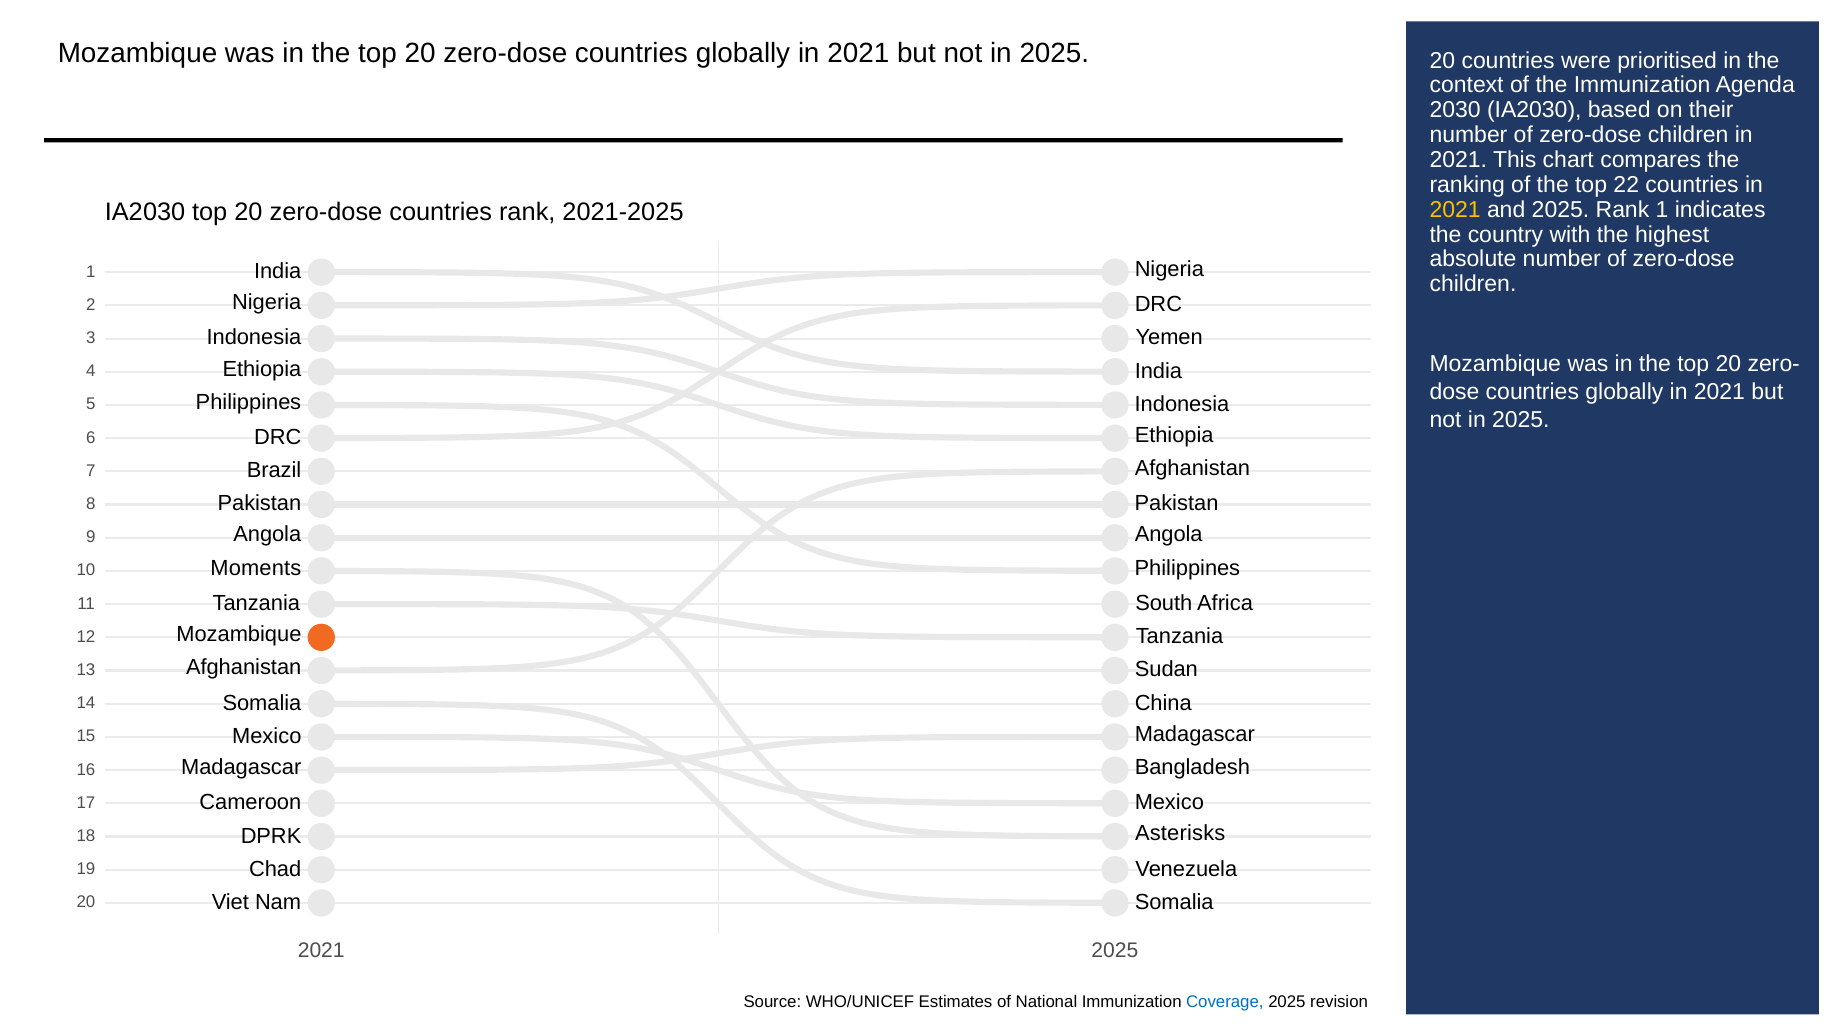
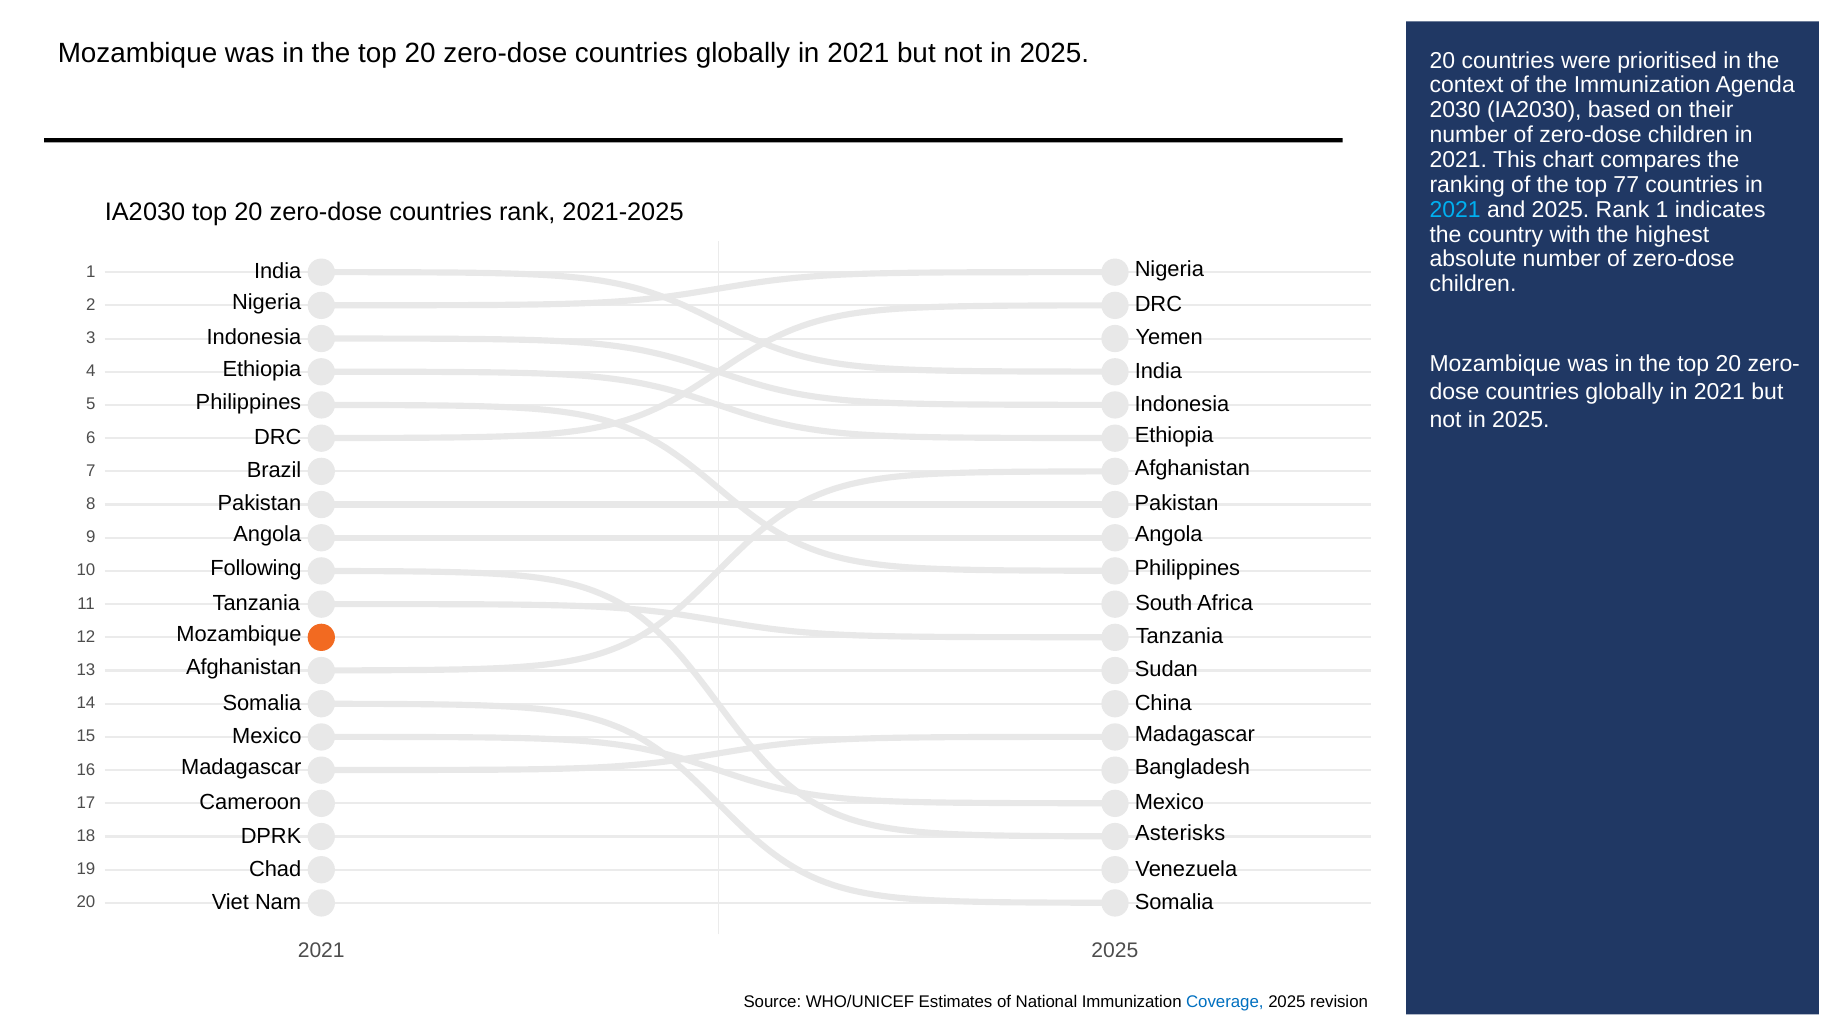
22: 22 -> 77 (1626, 185)
2021 colour: yellow -> light blue (1455, 210)
Moments: Moments -> Following (256, 568)
